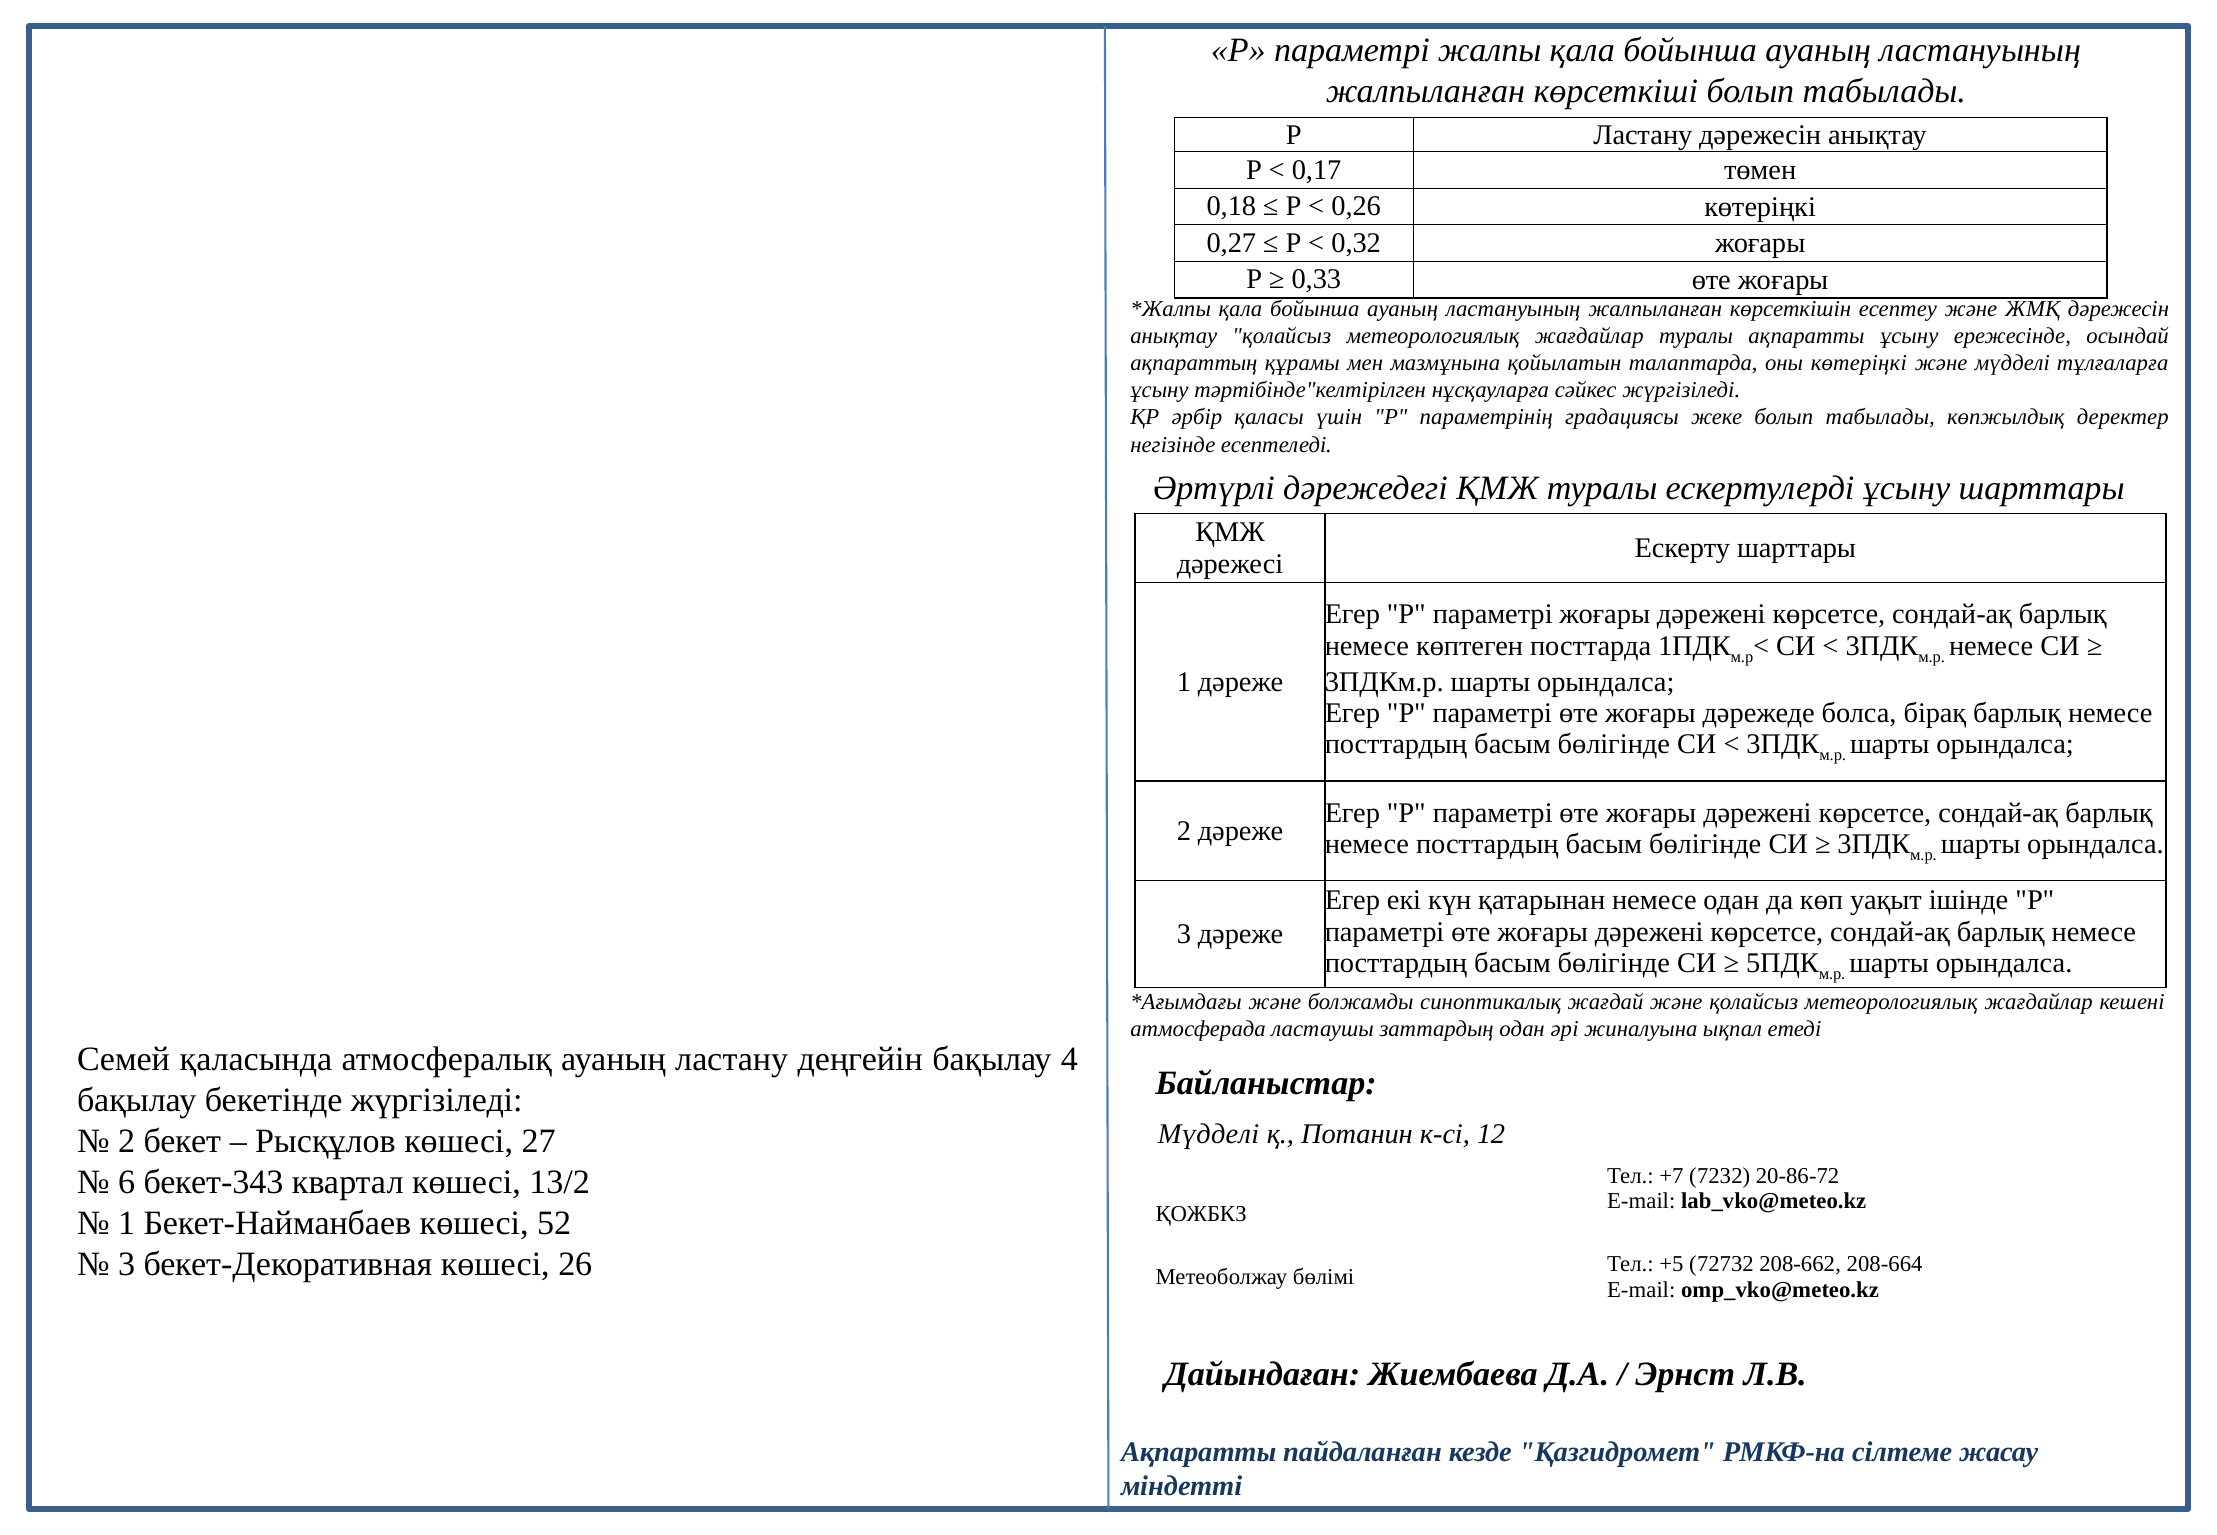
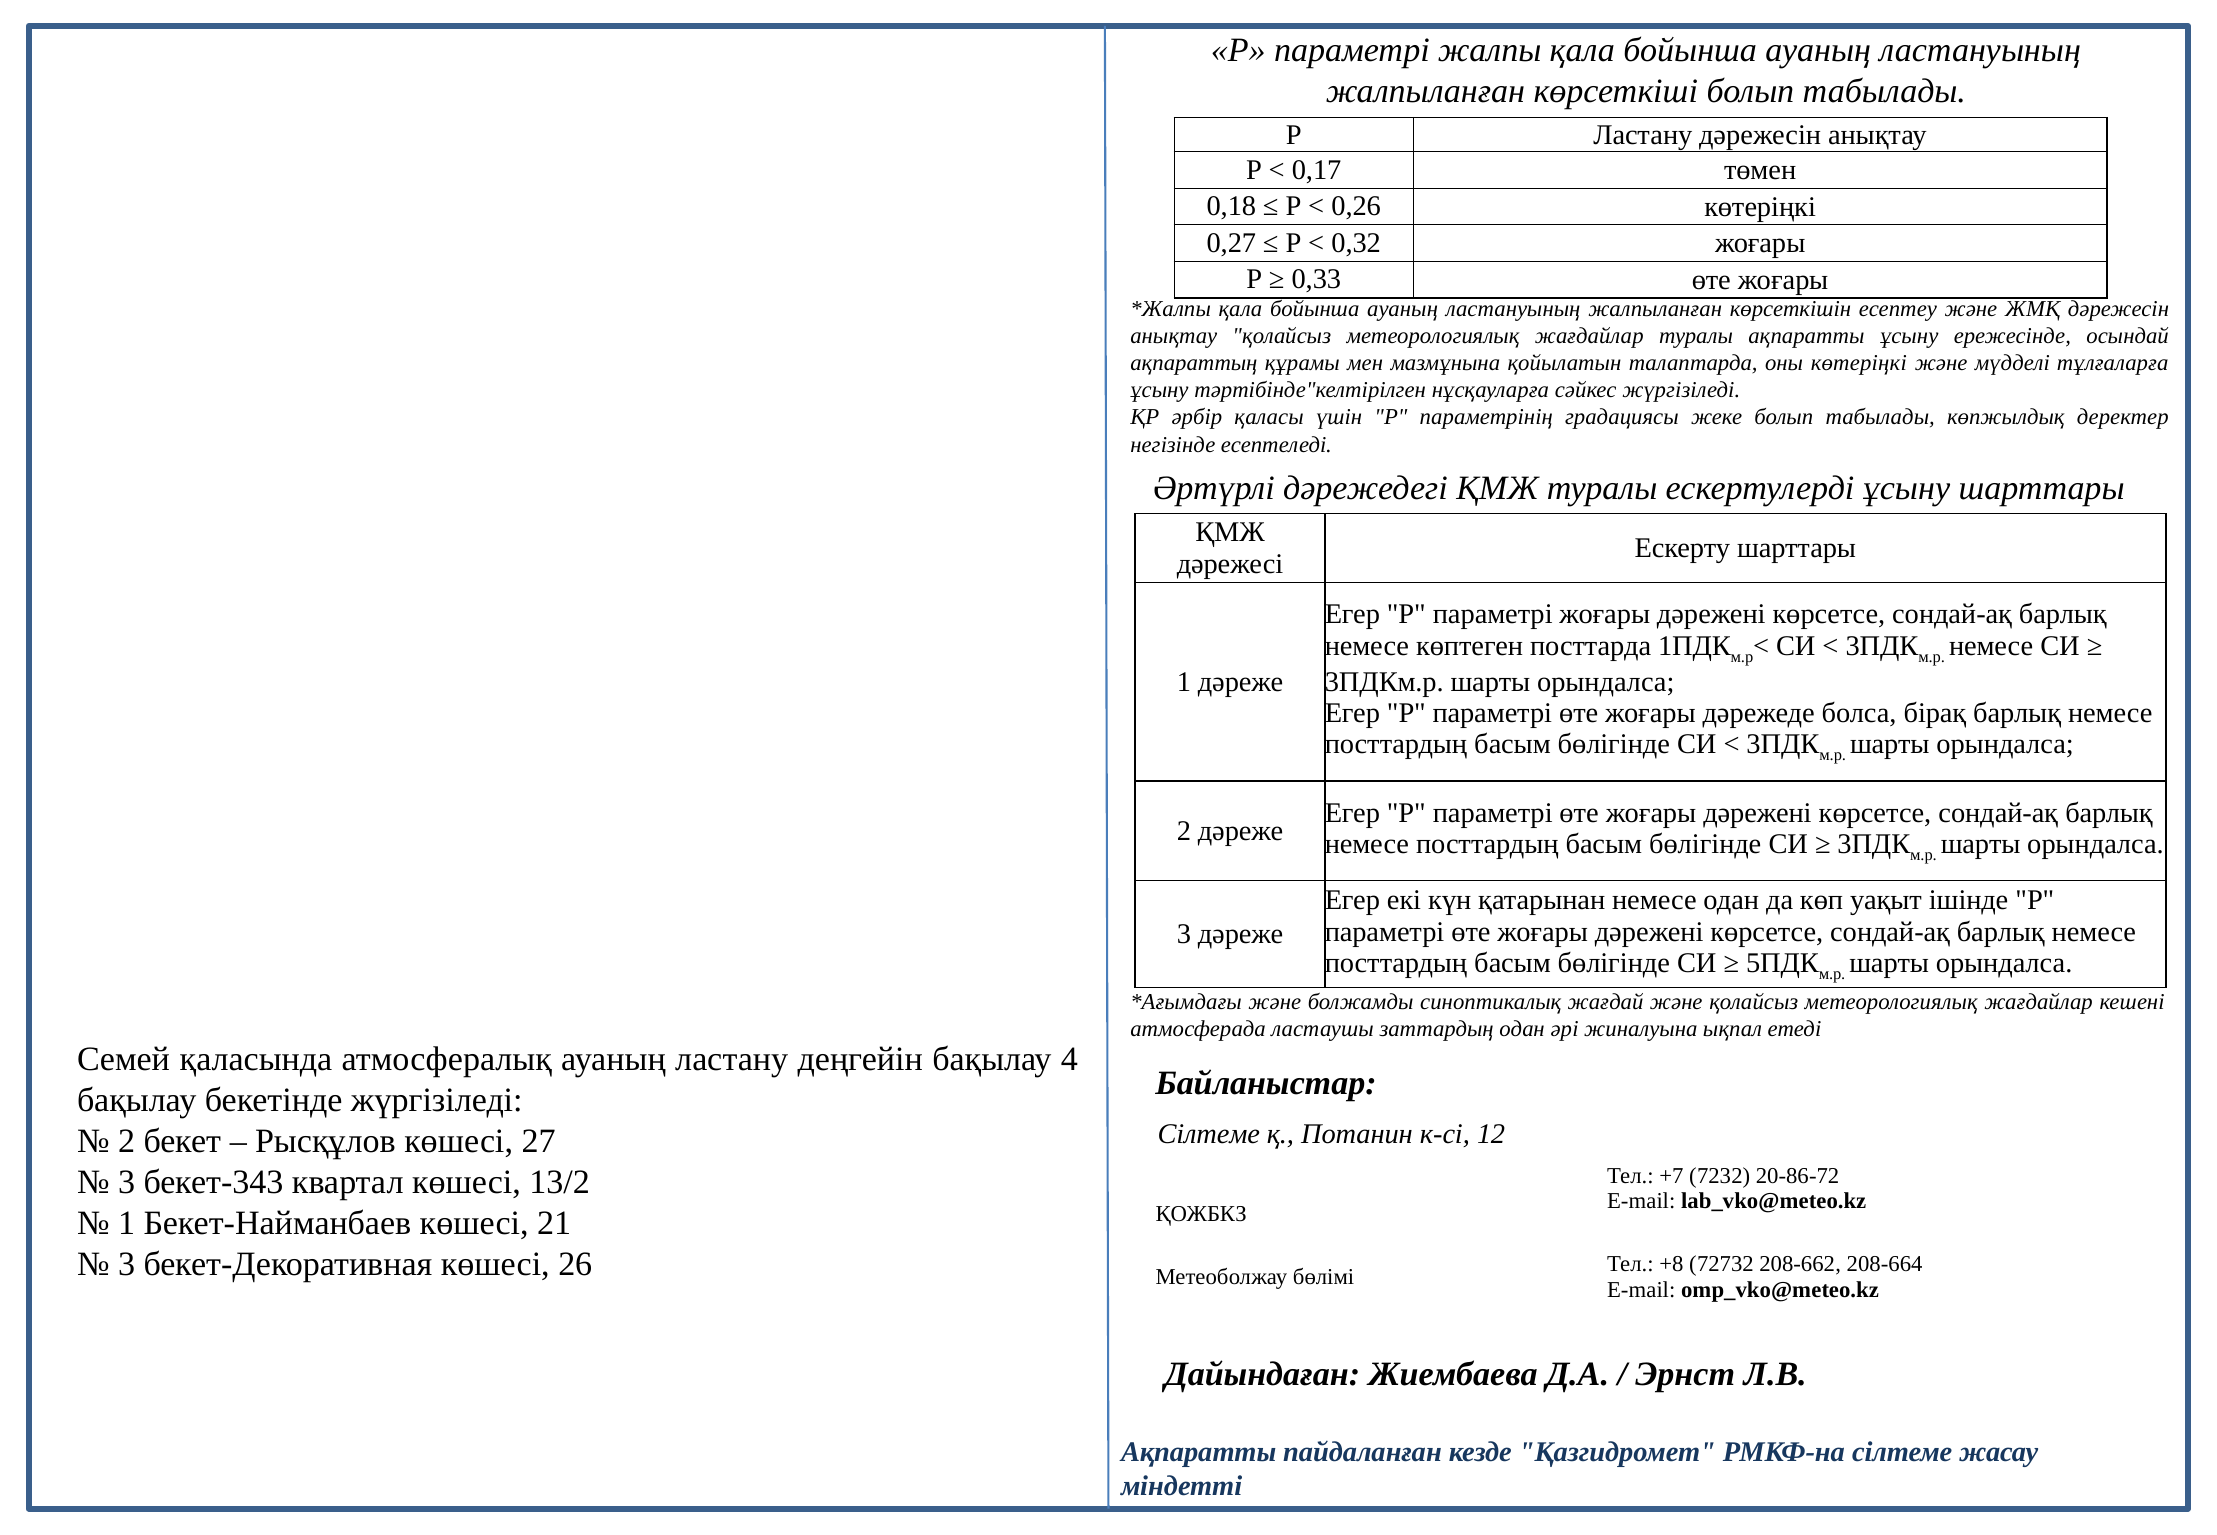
Мүдделі: Мүдделі -> Сілтеме (1209, 1134)
6: 6 -> 3 (127, 1182)
52: 52 -> 21 (554, 1223)
+5: +5 -> +8 (1671, 1264)
